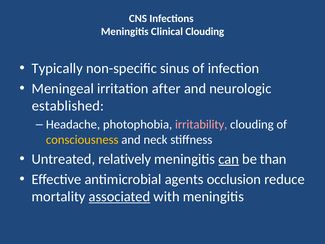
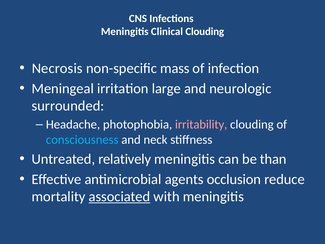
Typically: Typically -> Necrosis (57, 68)
sinus: sinus -> mass (175, 68)
after: after -> large (166, 88)
established: established -> surrounded (68, 106)
consciousness colour: yellow -> light blue (82, 140)
can underline: present -> none (229, 159)
